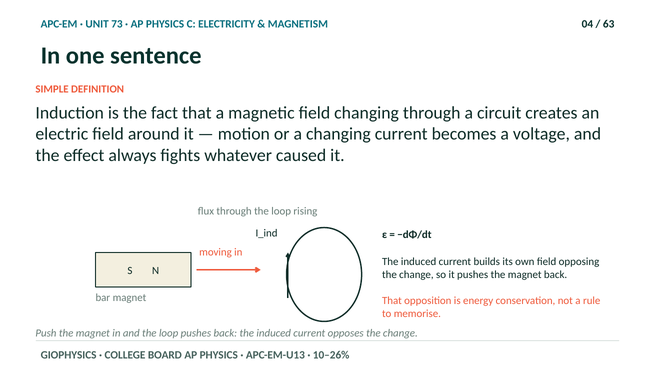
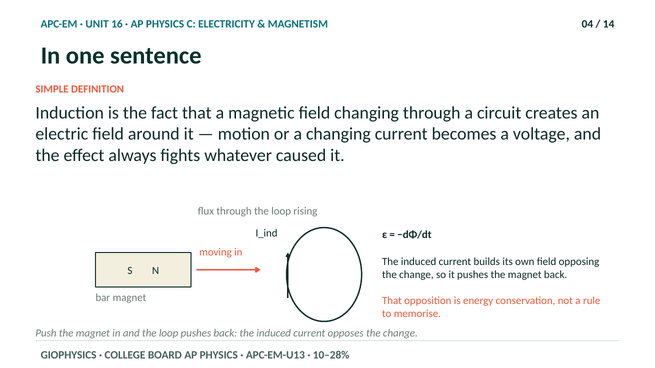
73: 73 -> 16 (117, 24)
63: 63 -> 14 (609, 24)
10–26%: 10–26% -> 10–28% (331, 355)
